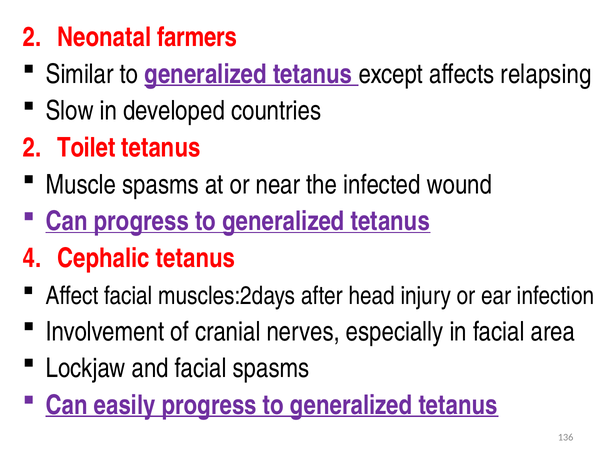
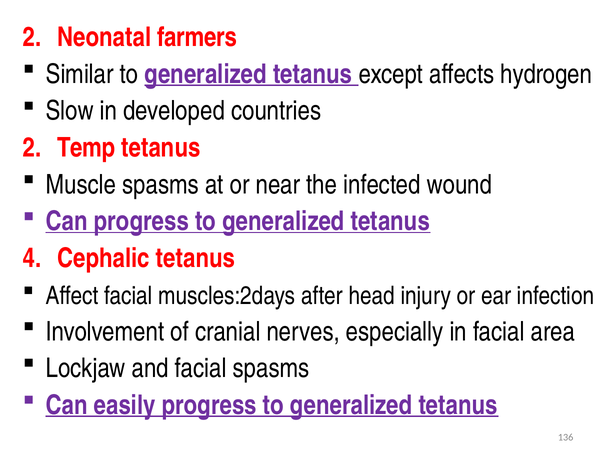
relapsing: relapsing -> hydrogen (546, 74)
Toilet: Toilet -> Temp (86, 148)
